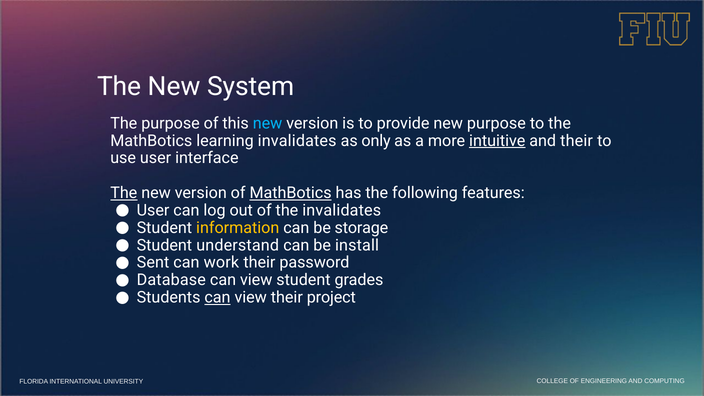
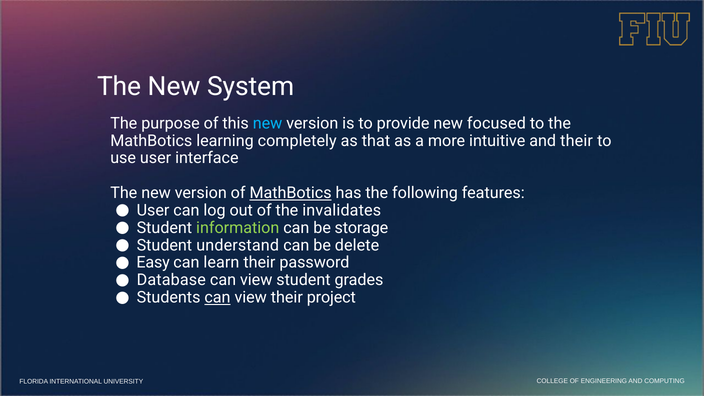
new purpose: purpose -> focused (496, 123)
learning invalidates: invalidates -> completely (297, 141)
only: only -> that (376, 141)
intuitive underline: present -> none (497, 141)
The underline: present -> none (124, 193)
information colour: yellow -> light green (238, 228)
install: install -> delete (357, 245)
Sent: Sent -> Easy (153, 263)
work: work -> learn (221, 263)
